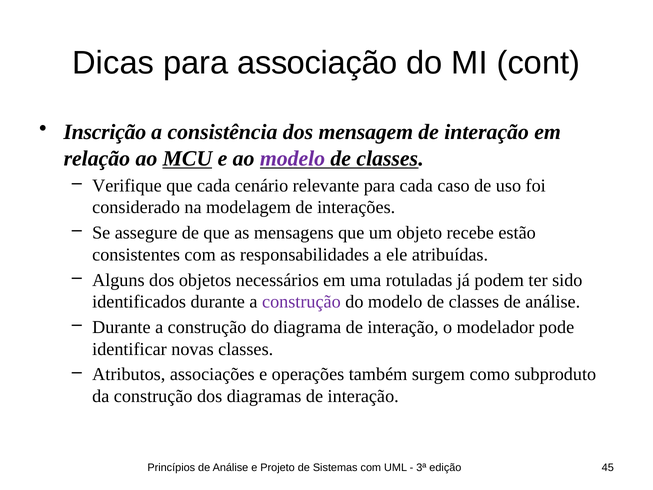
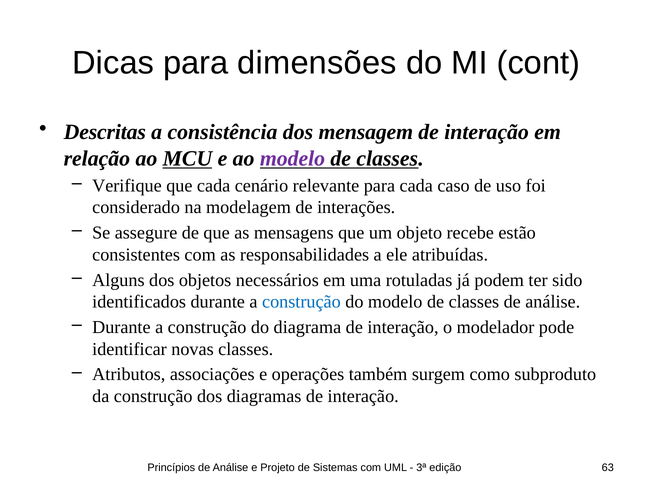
associação: associação -> dimensões (317, 63)
Inscrição: Inscrição -> Descritas (105, 132)
construção colour: purple -> blue (301, 302)
45: 45 -> 63 (608, 468)
